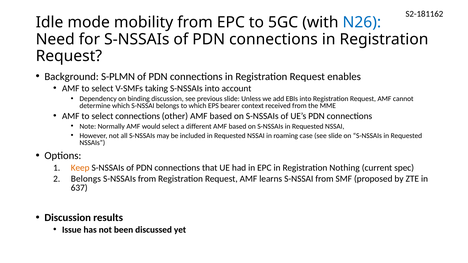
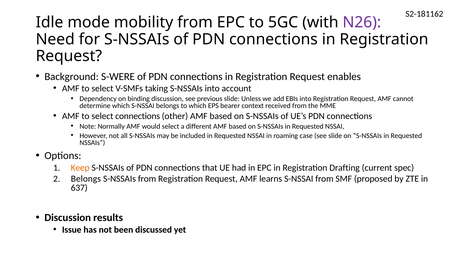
N26 colour: blue -> purple (362, 22)
S-PLMN: S-PLMN -> S-WERE (118, 77)
Nothing: Nothing -> Drafting (345, 168)
